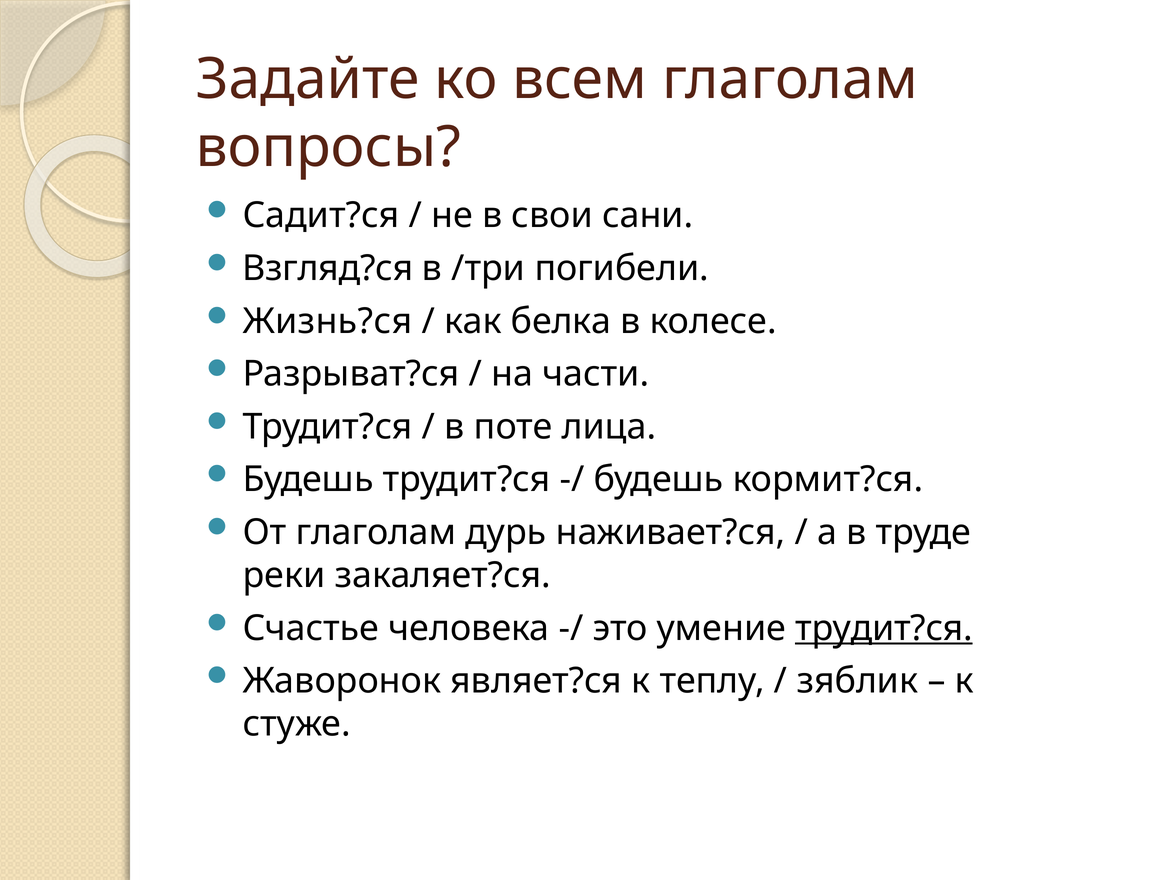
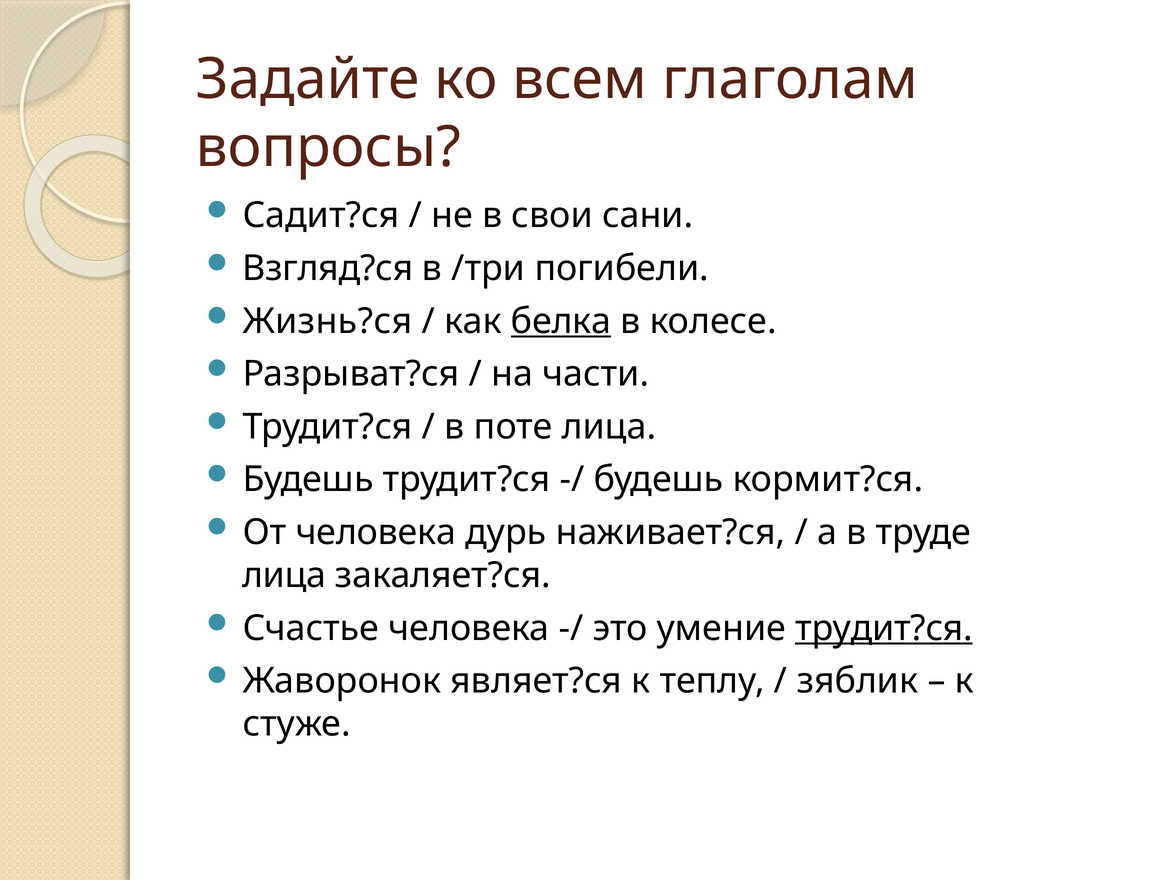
белка underline: none -> present (561, 321)
От глаголам: глаголам -> человека (376, 532)
реки: реки -> лица (284, 575)
